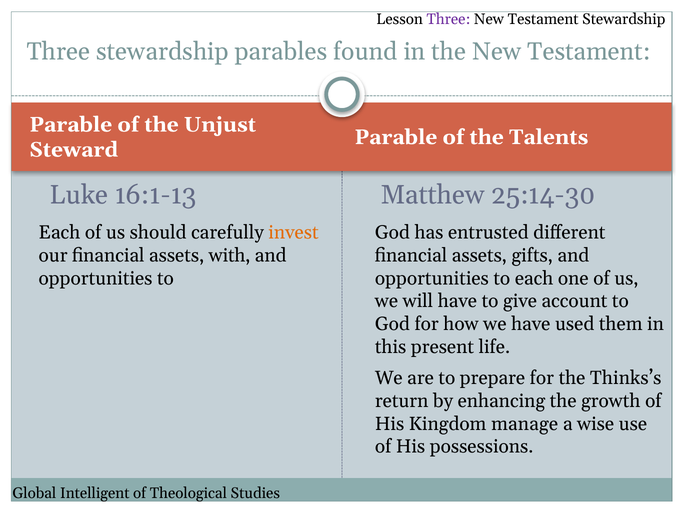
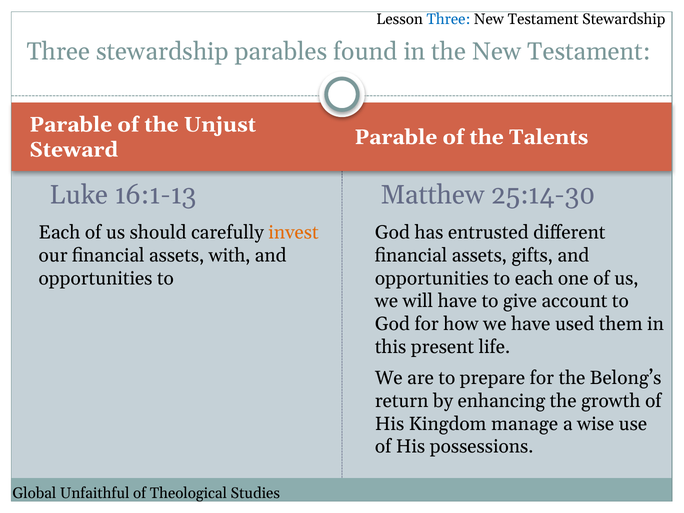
Three colour: purple -> blue (448, 19)
Thinks’s: Thinks’s -> Belong’s (626, 378)
Intelligent: Intelligent -> Unfaithful (95, 493)
